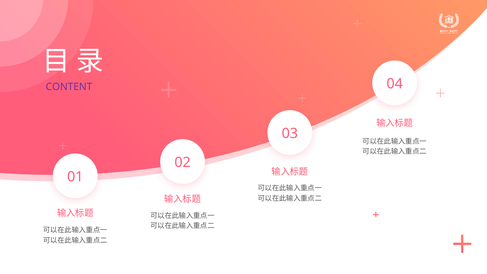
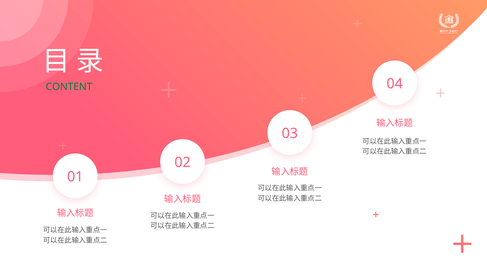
CONTENT colour: purple -> green (69, 87)
